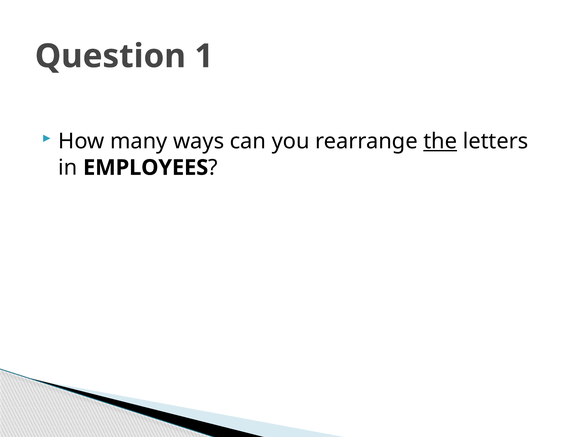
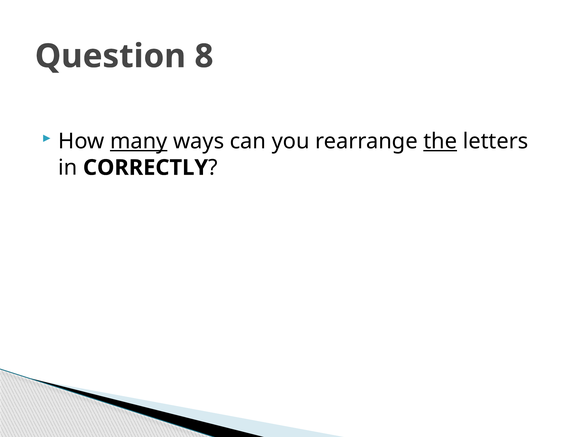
1: 1 -> 8 (204, 56)
many underline: none -> present (139, 141)
EMPLOYEES: EMPLOYEES -> CORRECTLY (146, 168)
